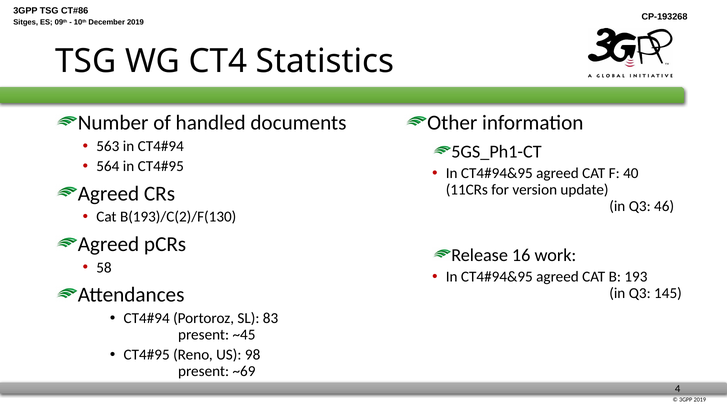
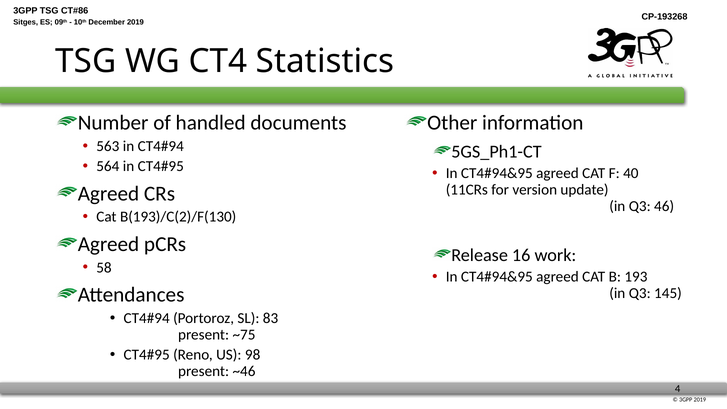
~45: ~45 -> ~75 (244, 335)
~69: ~69 -> ~46 (244, 371)
